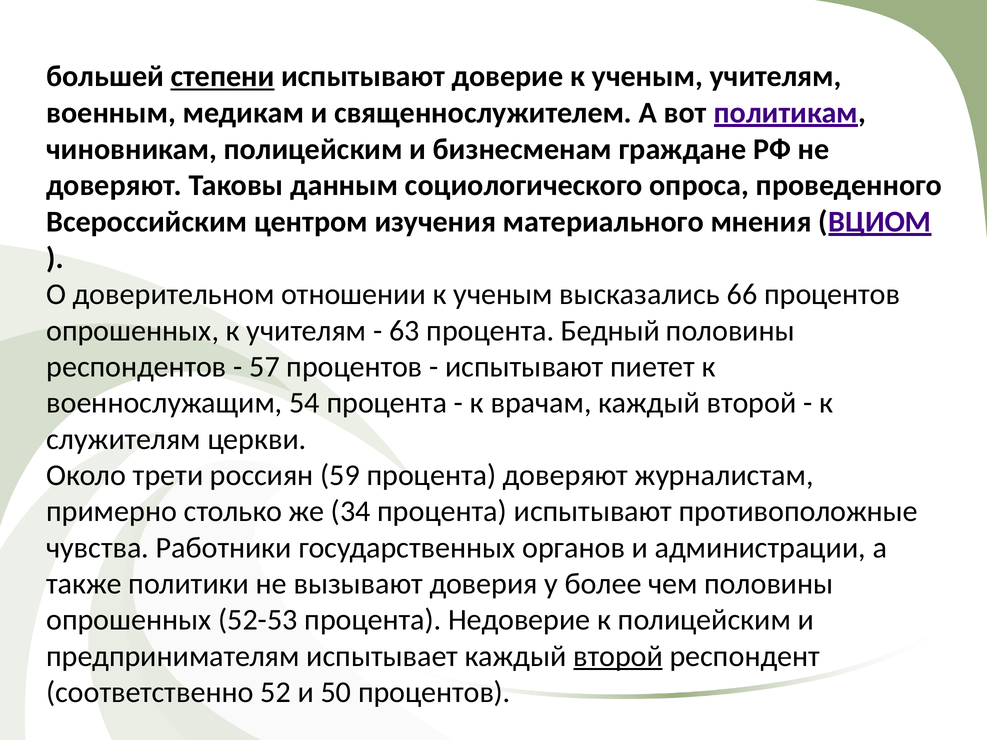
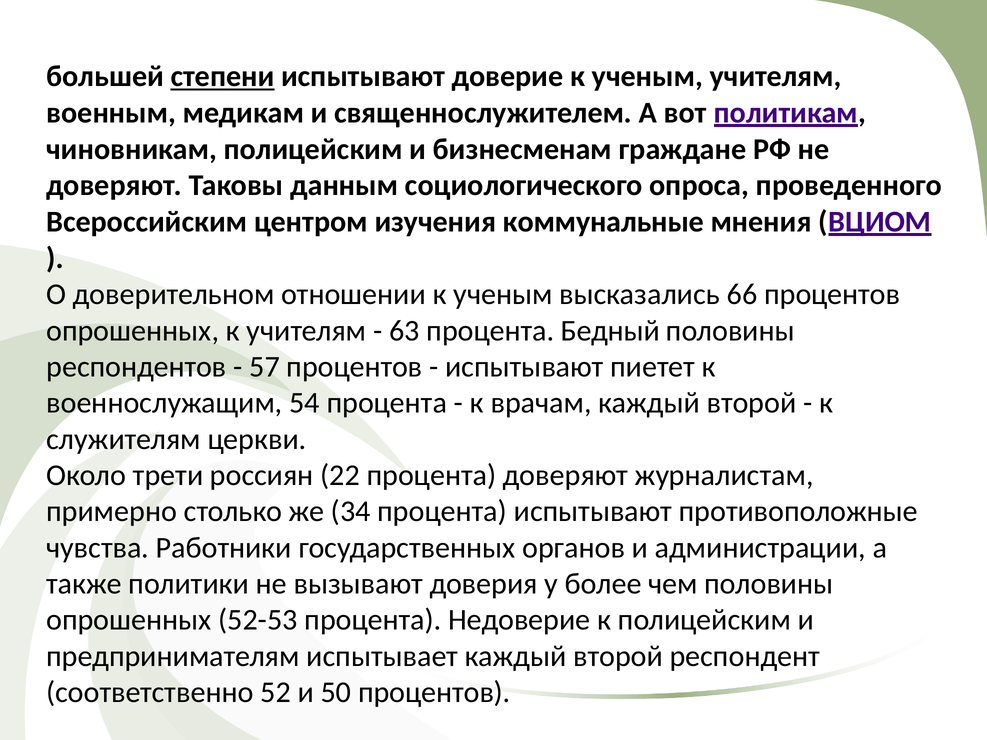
материального: материального -> коммунальные (603, 222)
59: 59 -> 22 (340, 475)
второй underline: present -> none (618, 656)
